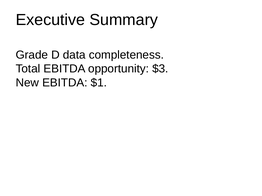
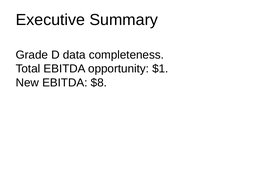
$3: $3 -> $1 (160, 69)
$1: $1 -> $8 (99, 83)
